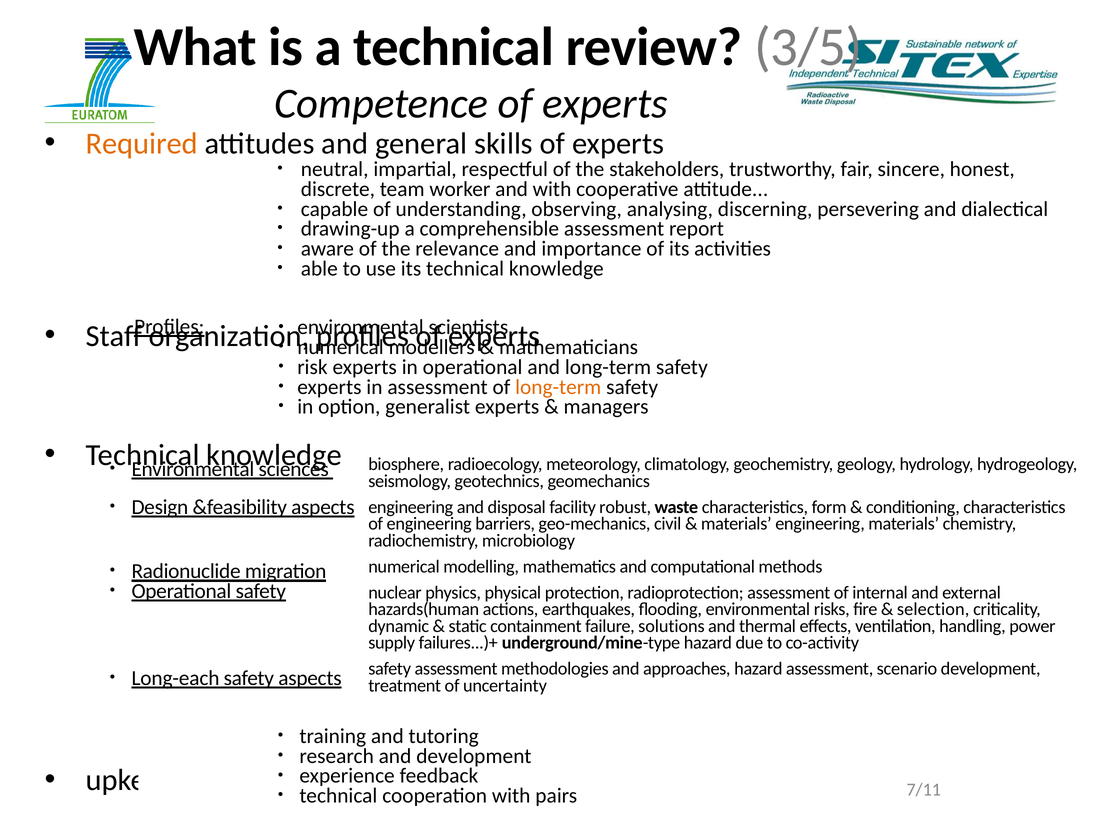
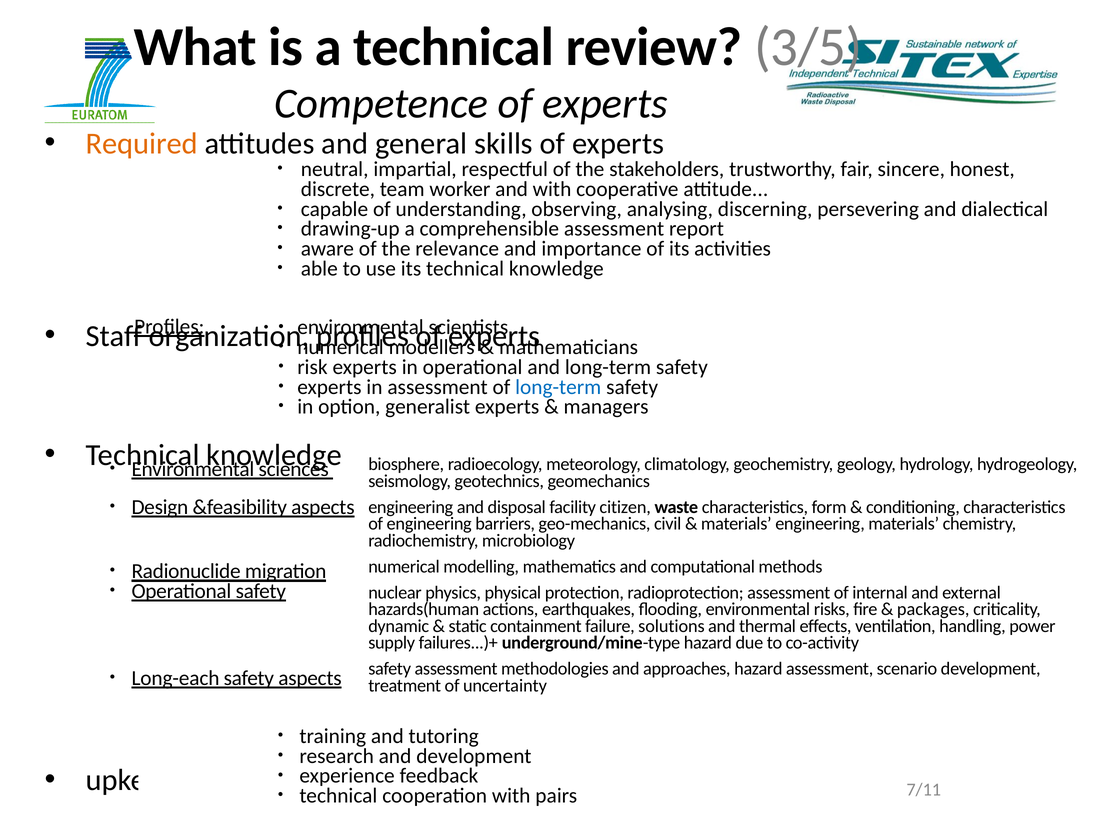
long-term colour: orange -> blue (558, 387)
robust: robust -> citizen (625, 507)
selection: selection -> packages (933, 609)
